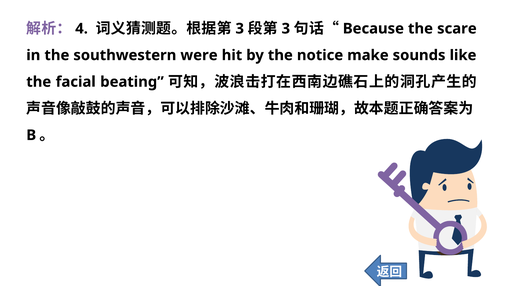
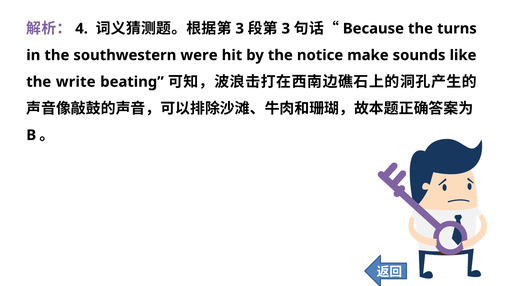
scare: scare -> turns (457, 29)
facial: facial -> write (76, 82)
